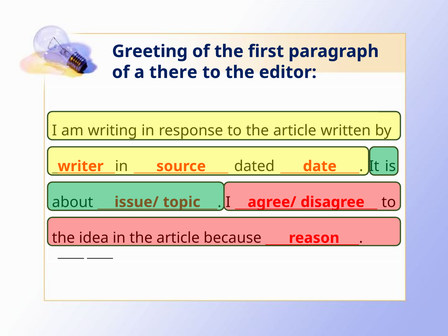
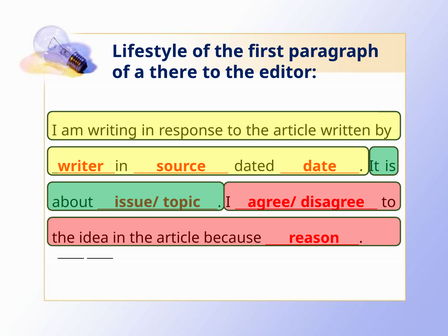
Greeting: Greeting -> Lifestyle (150, 51)
